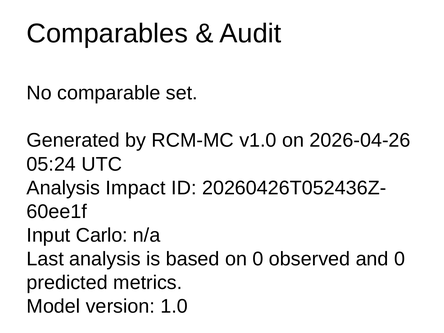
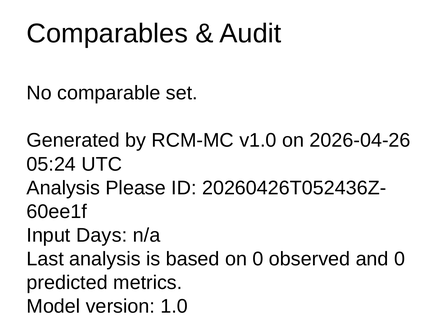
Impact: Impact -> Please (136, 188)
Carlo: Carlo -> Days (102, 235)
